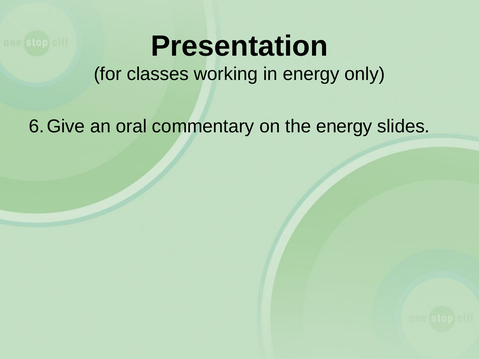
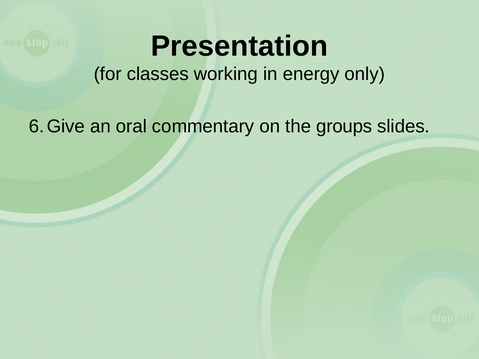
the energy: energy -> groups (344, 126)
